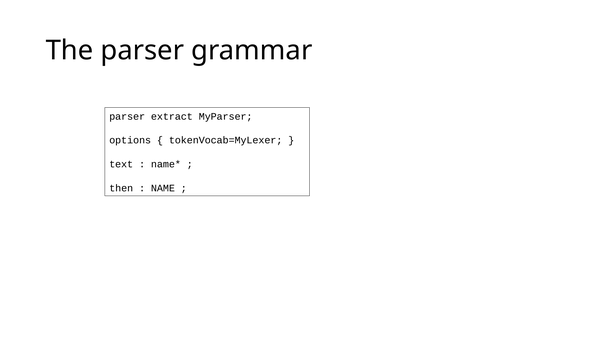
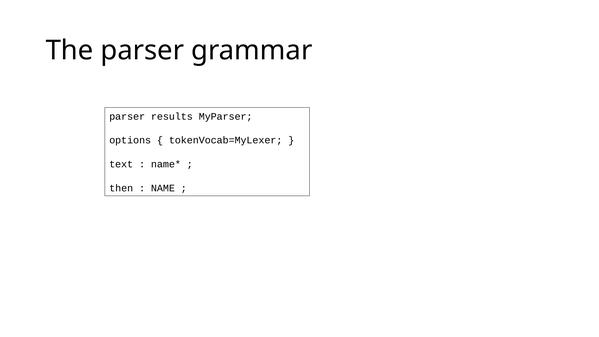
extract: extract -> results (172, 116)
